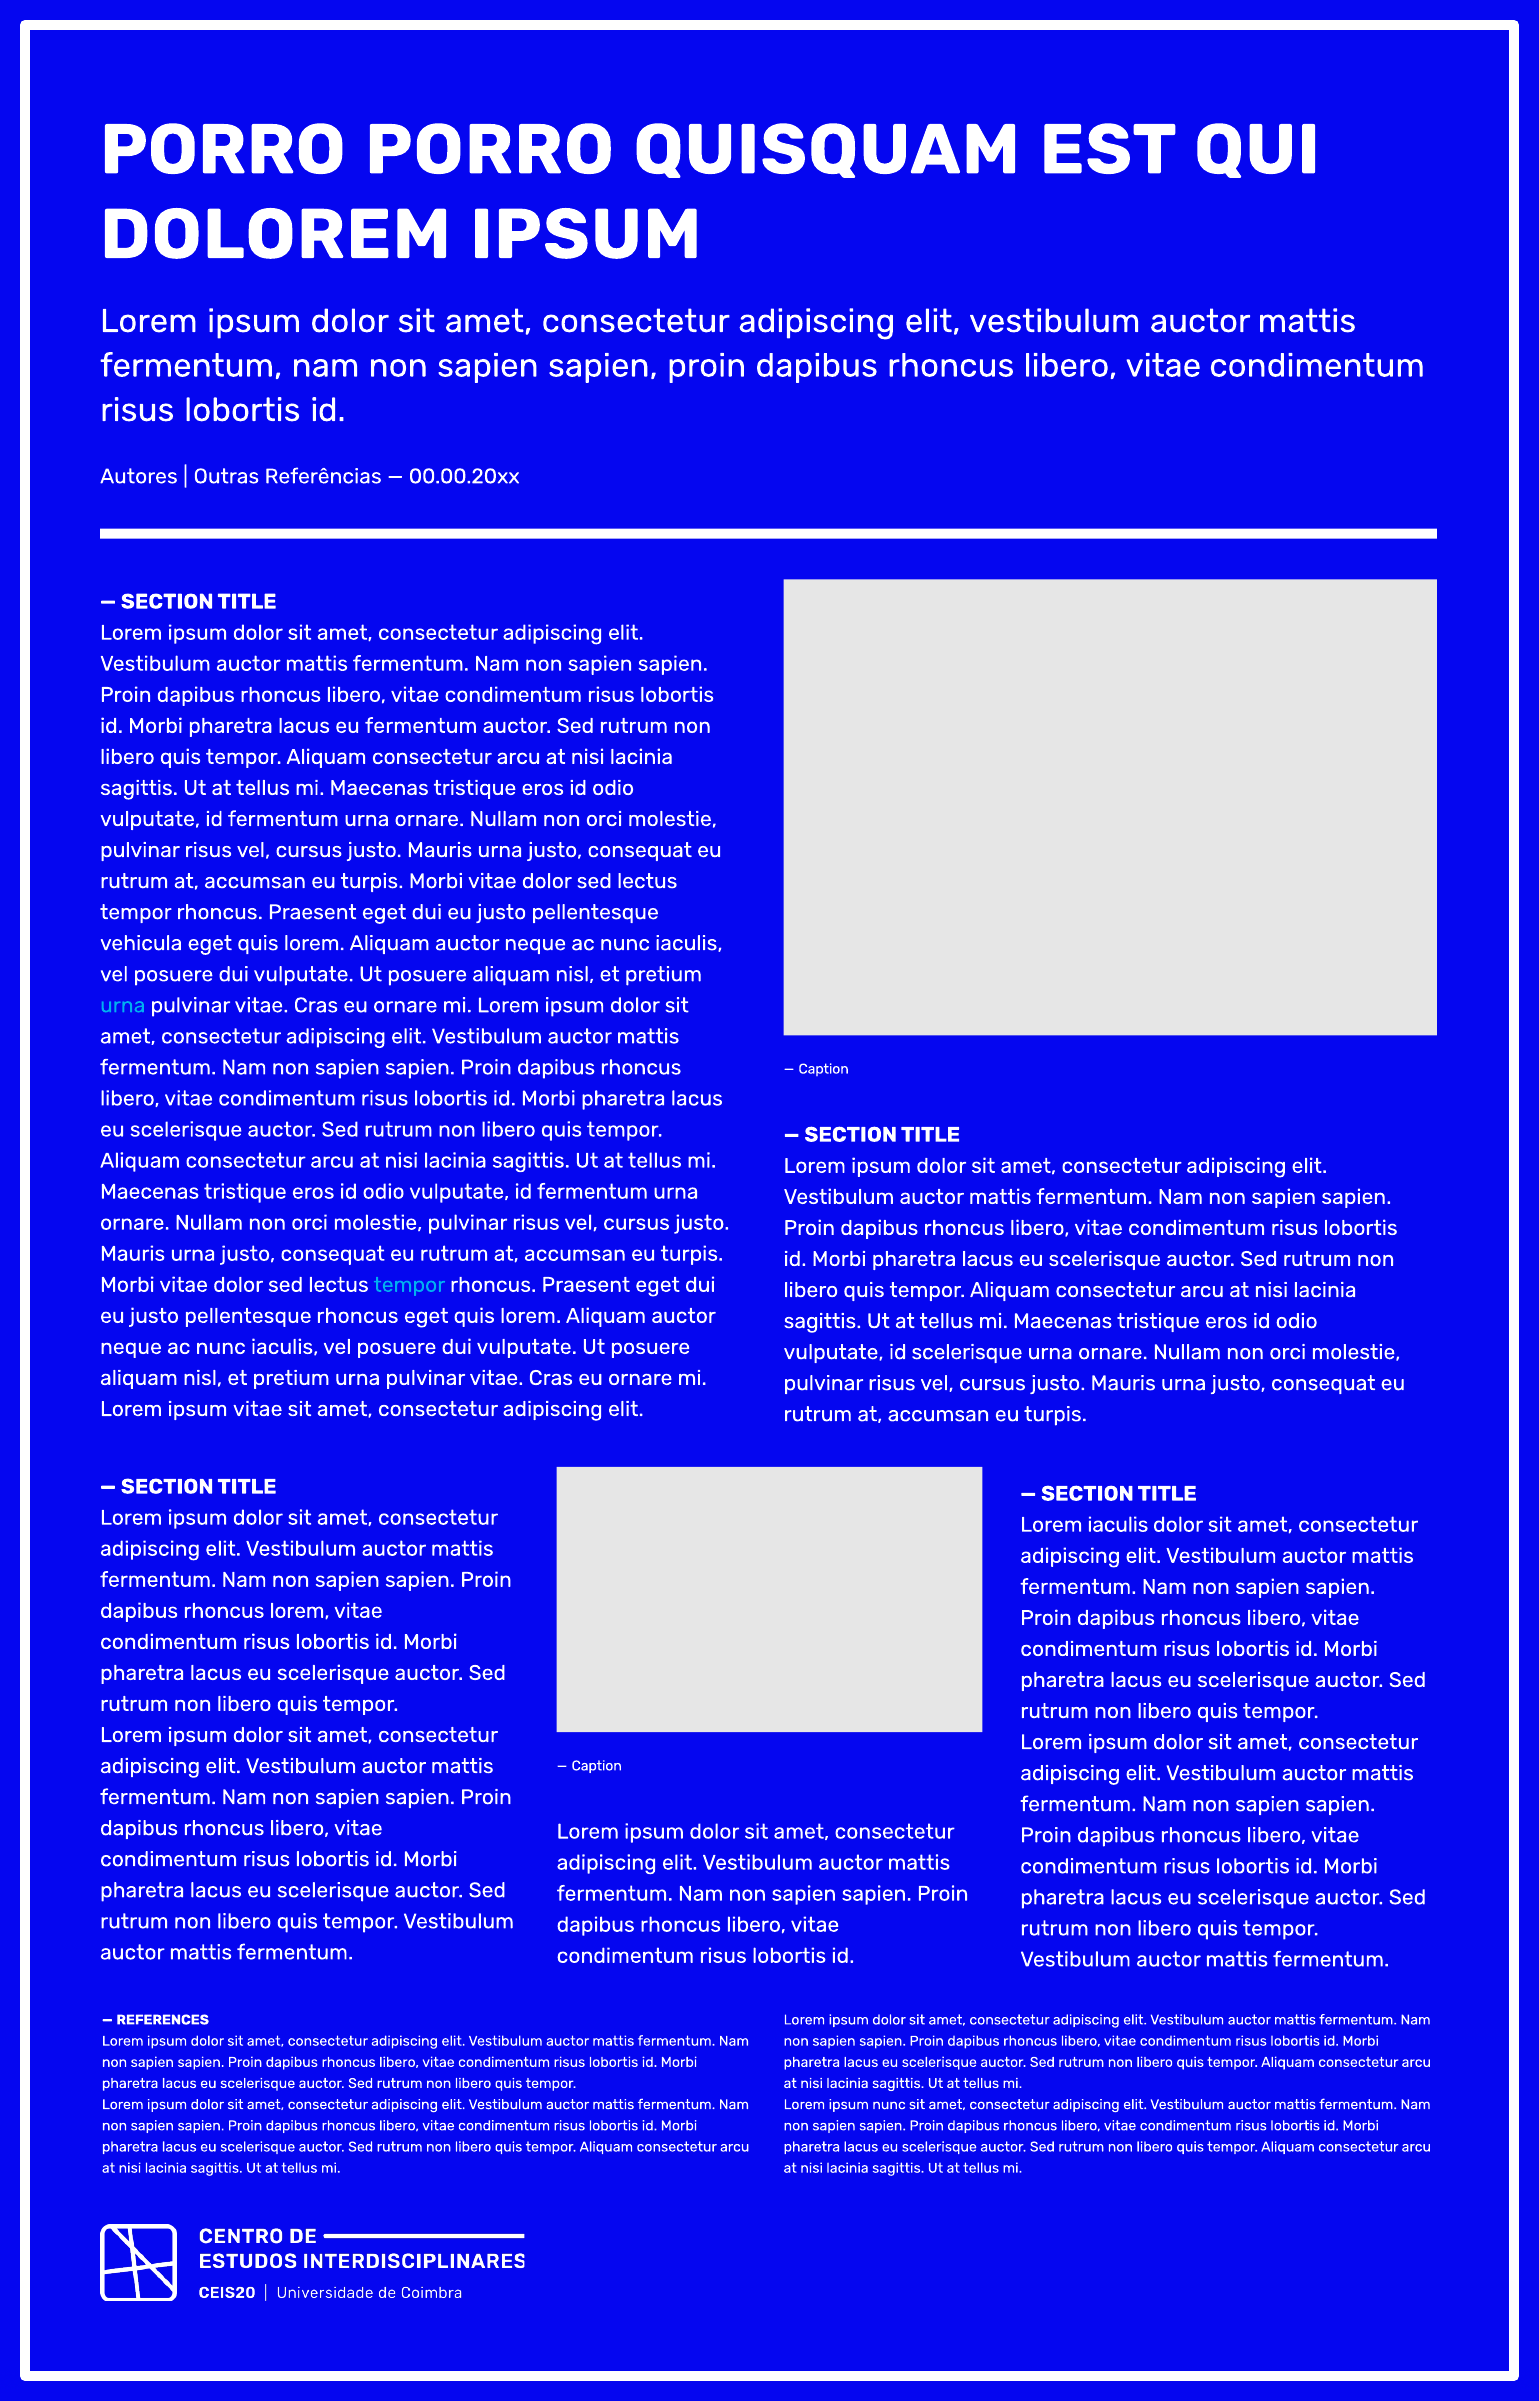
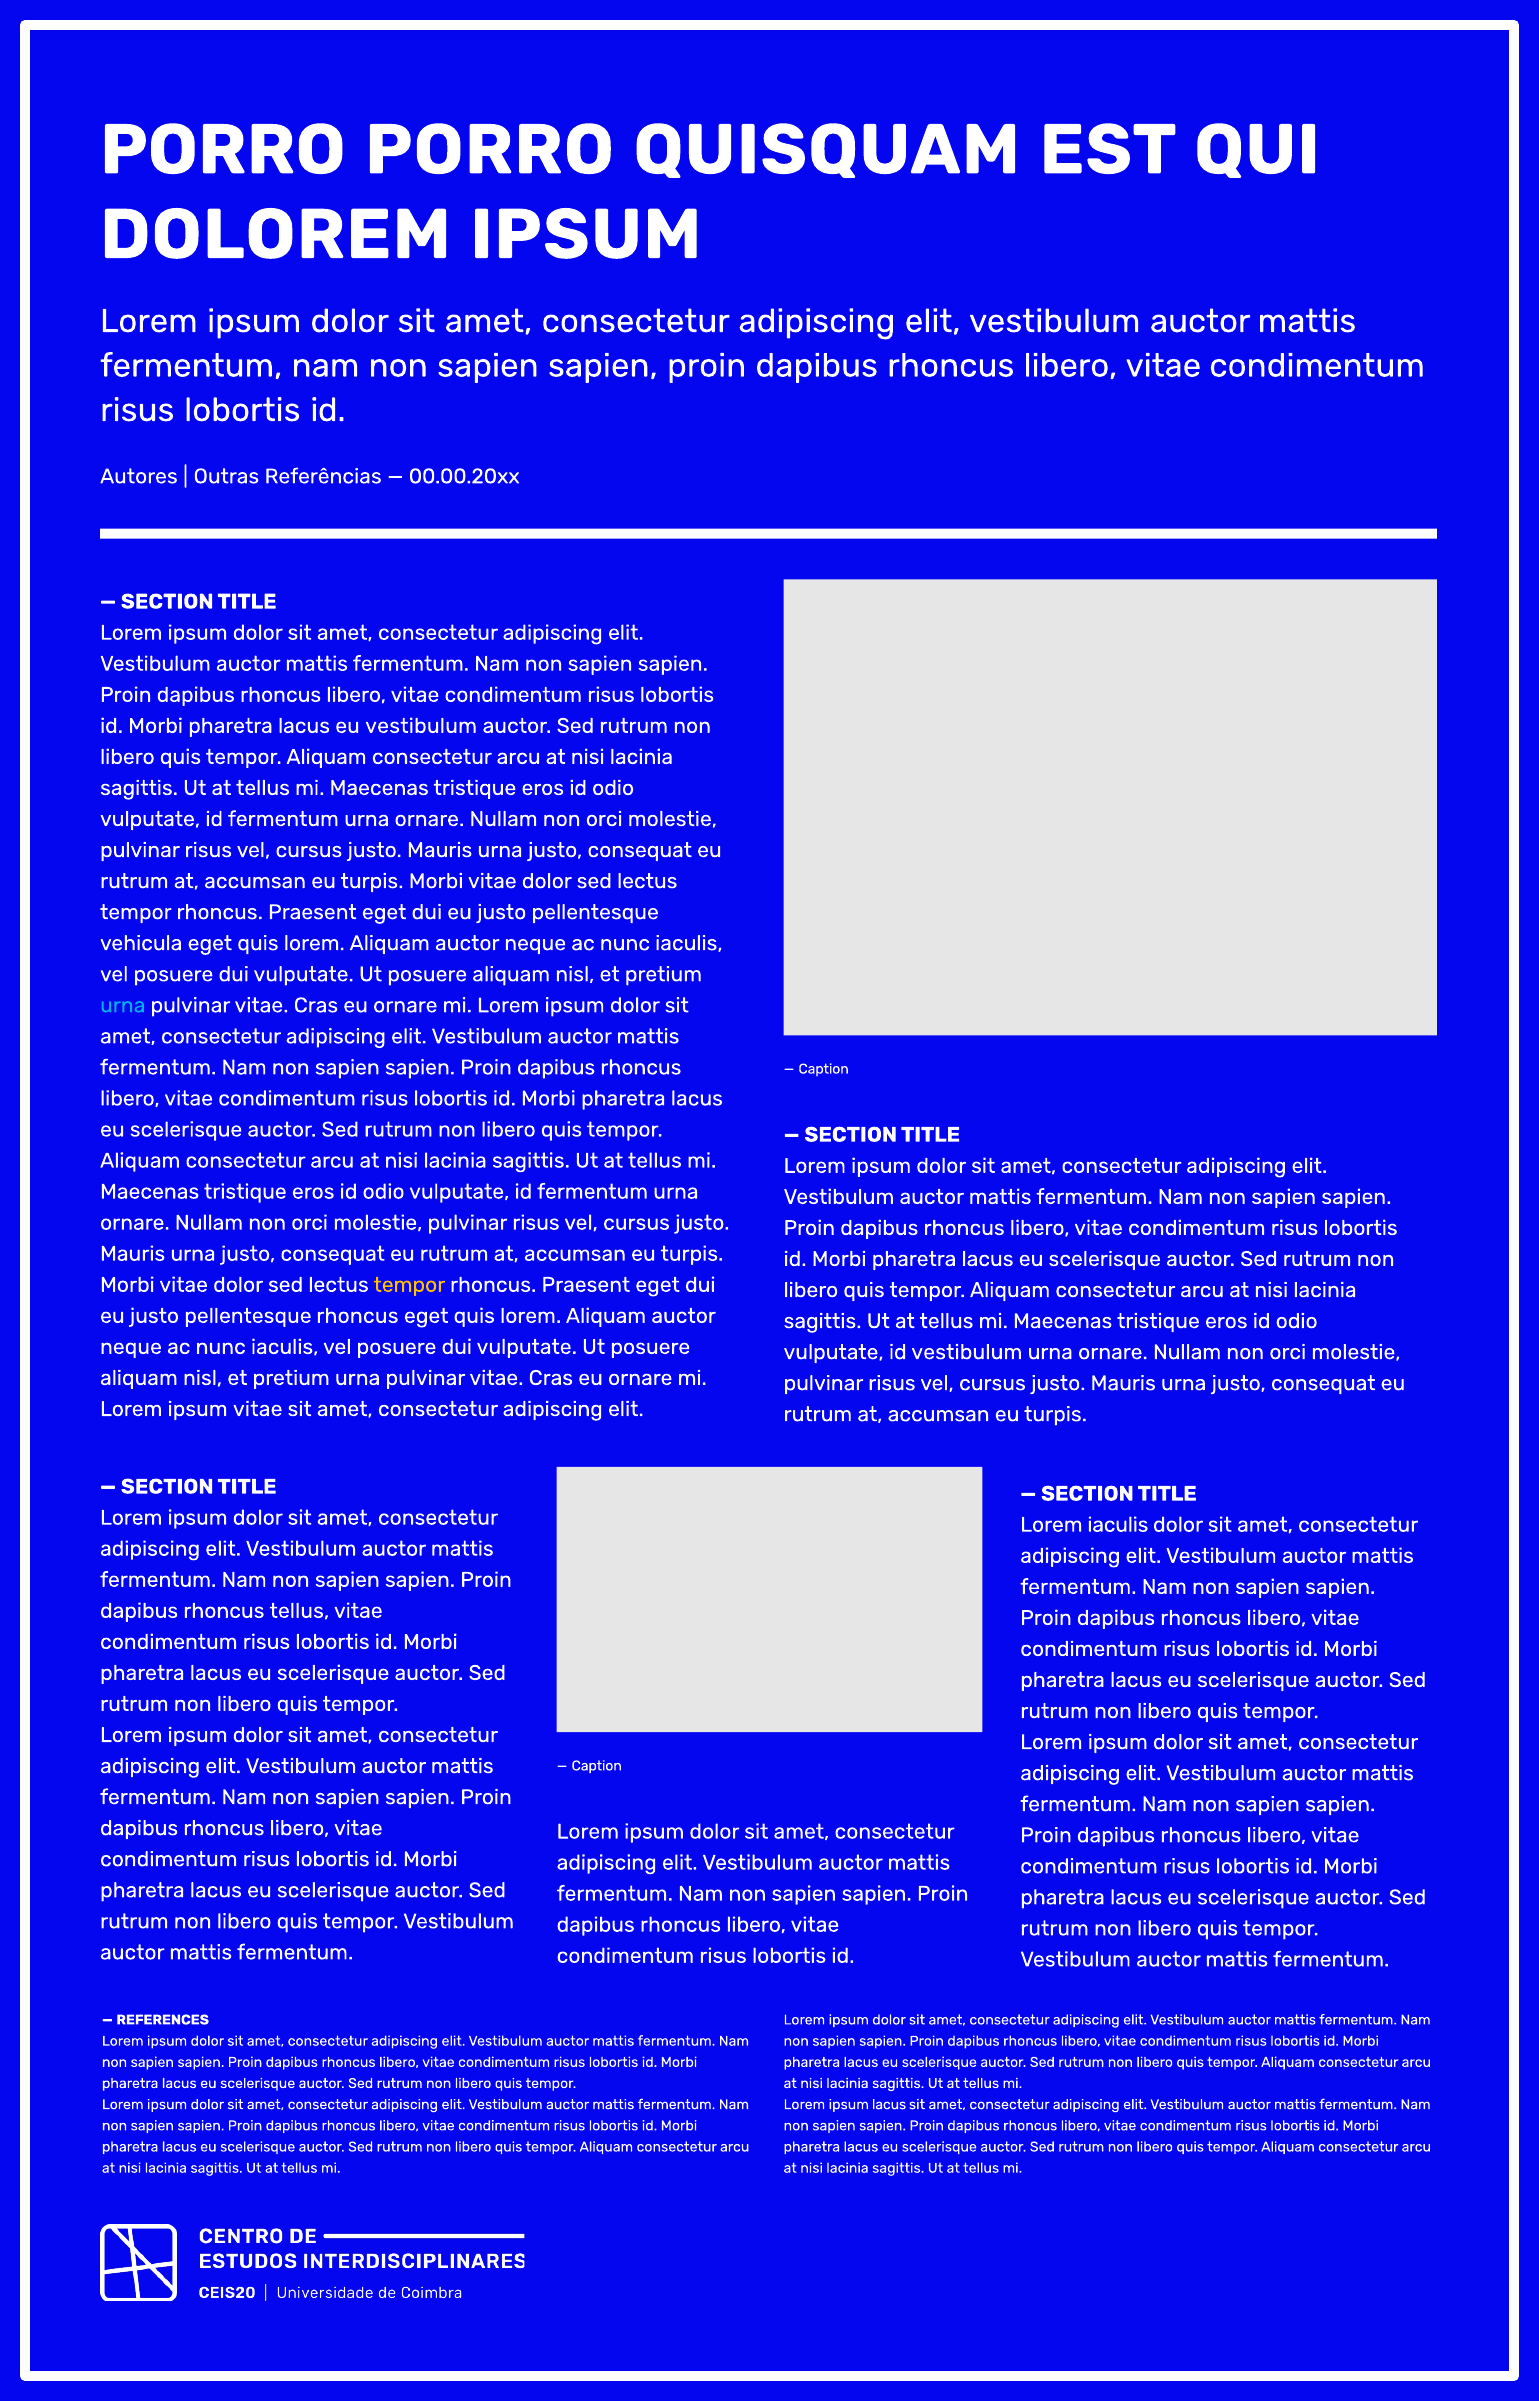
eu fermentum: fermentum -> vestibulum (421, 726)
tempor colour: light blue -> yellow (409, 1285)
id scelerisque: scelerisque -> vestibulum (967, 1352)
rhoncus lorem: lorem -> tellus (299, 1611)
ipsum nunc: nunc -> lacus (889, 2105)
